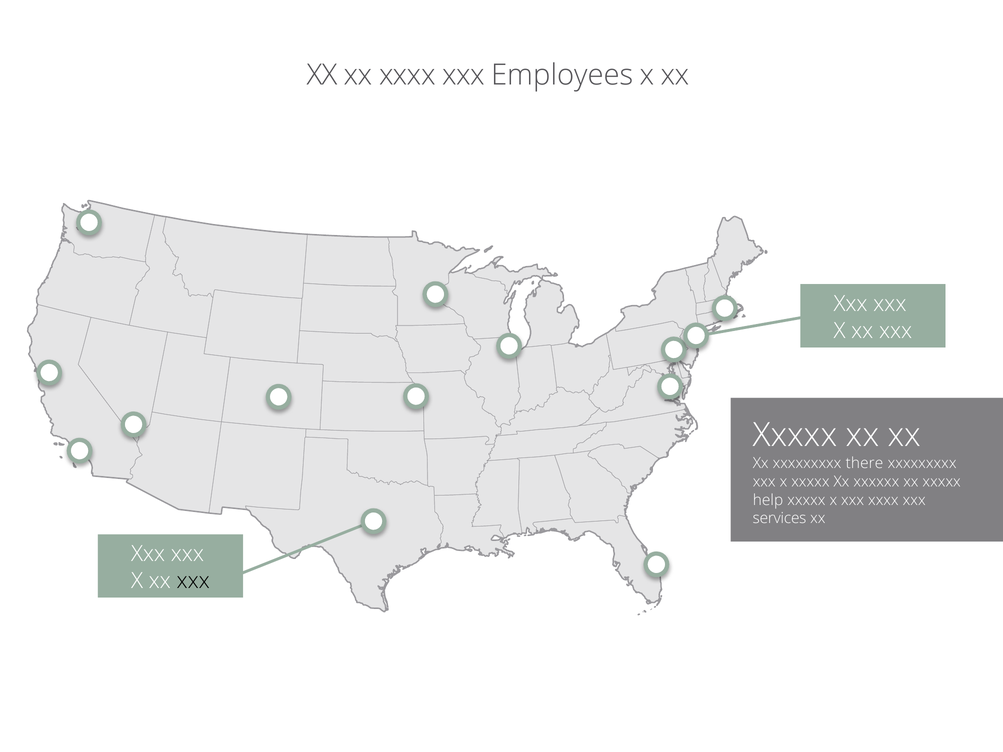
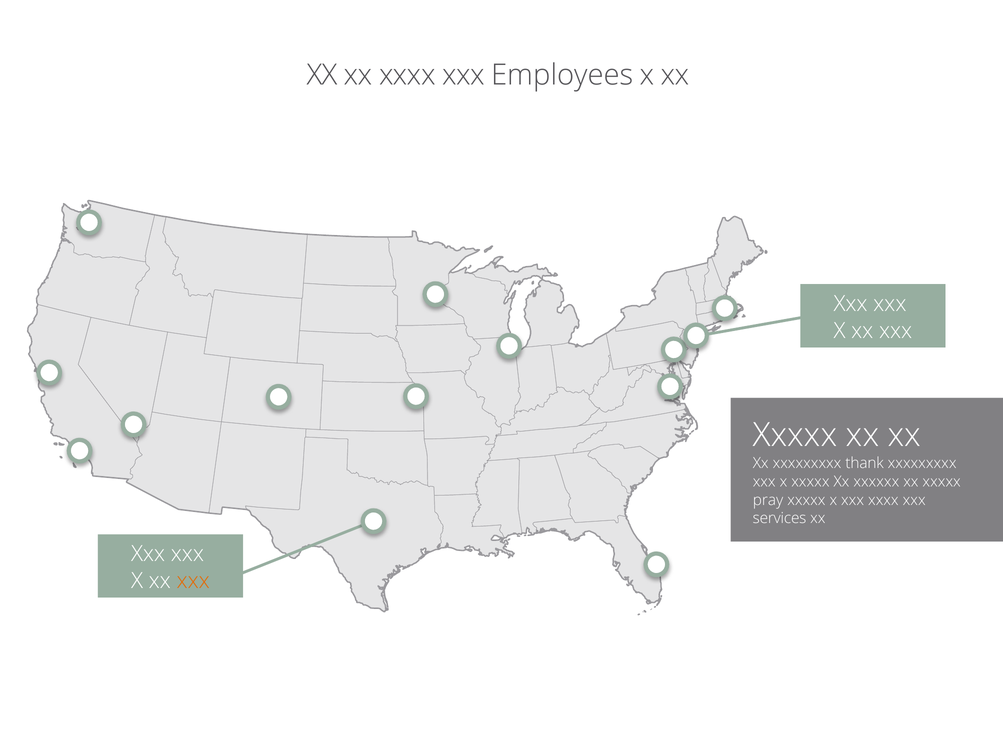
there: there -> thank (865, 463)
help: help -> pray (768, 500)
xxx colour: black -> orange (193, 581)
